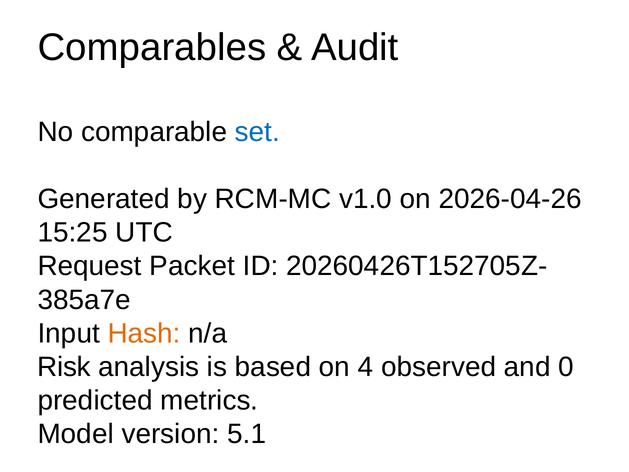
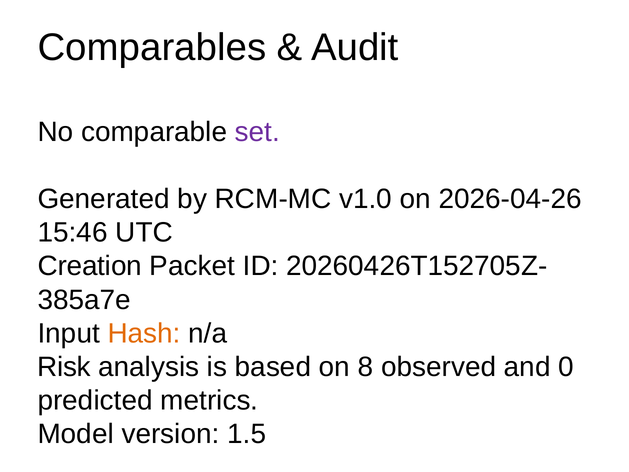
set colour: blue -> purple (257, 132)
15:25: 15:25 -> 15:46 (73, 233)
Request: Request -> Creation (90, 266)
4: 4 -> 8 (366, 367)
5.1: 5.1 -> 1.5 (247, 434)
